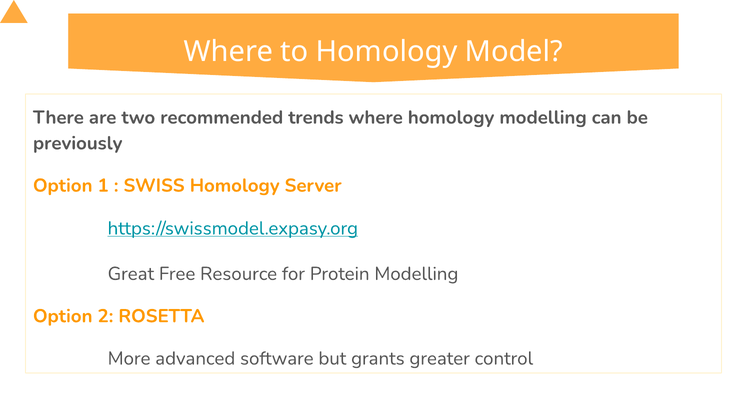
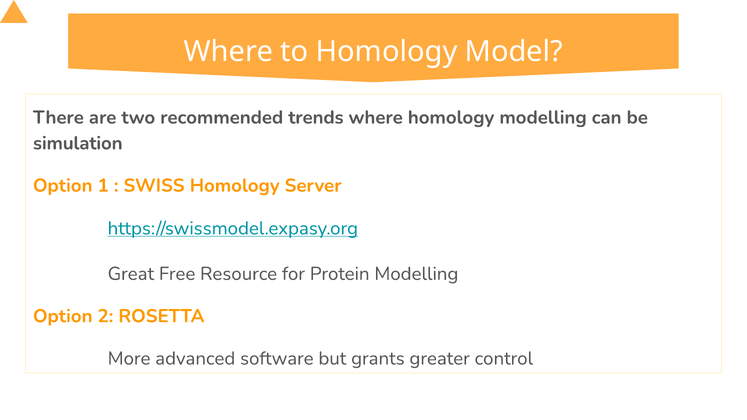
previously: previously -> simulation (78, 143)
